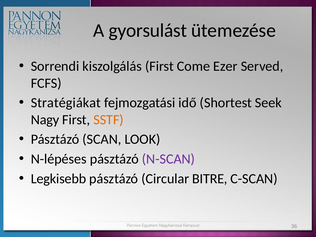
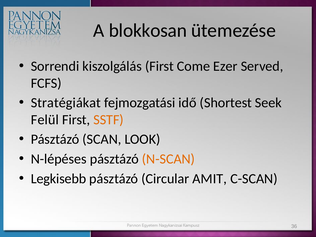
gyorsulást: gyorsulást -> blokkosan (148, 31)
Nagy: Nagy -> Felül (45, 120)
N-SCAN colour: purple -> orange (168, 159)
BITRE: BITRE -> AMIT (210, 179)
